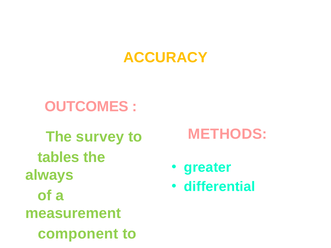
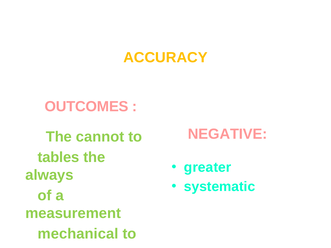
METHODS: METHODS -> NEGATIVE (228, 134)
survey: survey -> cannot (100, 137)
differential: differential -> systematic (220, 187)
component: component -> mechanical (78, 234)
